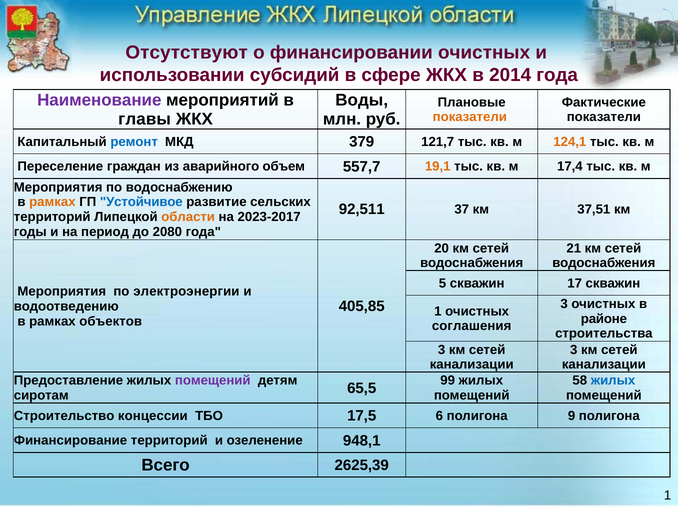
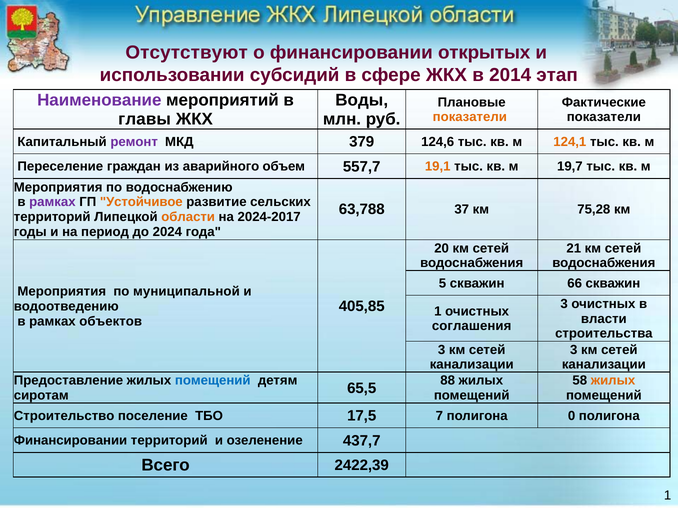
финансировании очистных: очистных -> открытых (484, 53)
2014 года: года -> этап (557, 75)
ремонт colour: blue -> purple (134, 142)
121,7: 121,7 -> 124,6 (438, 142)
17,4: 17,4 -> 19,7 (570, 167)
рамках colour: orange -> purple (52, 202)
Устойчивое colour: blue -> orange (141, 202)
92,511: 92,511 -> 63,788 (362, 210)
37,51: 37,51 -> 75,28 (594, 210)
2023-2017: 2023-2017 -> 2024-2017 (269, 217)
2080: 2080 -> 2024 (167, 232)
17: 17 -> 66 (575, 284)
электроэнергии: электроэнергии -> муниципальной (186, 292)
районе: районе -> власти (604, 319)
помещений colour: purple -> blue (213, 381)
жилых colour: blue -> orange (613, 381)
99: 99 -> 88 (448, 381)
концессии: концессии -> поселение (153, 416)
6: 6 -> 7 (439, 416)
9: 9 -> 0 (572, 416)
Финансирование: Финансирование -> Финансировании (71, 441)
948,1: 948,1 -> 437,7 (362, 441)
2625,39: 2625,39 -> 2422,39 (362, 466)
